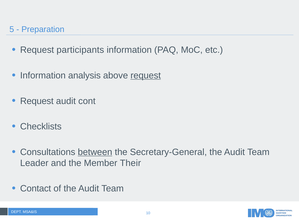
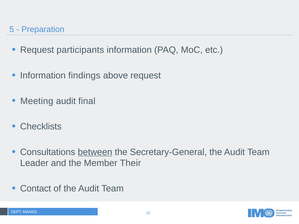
analysis: analysis -> findings (84, 76)
request underline: present -> none (146, 76)
Request: Request -> Meeting (37, 101)
cont: cont -> final (87, 101)
